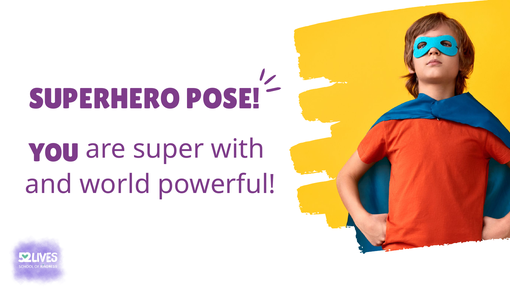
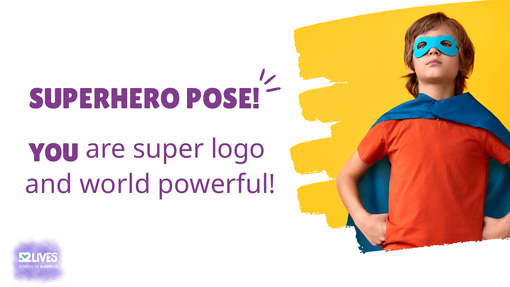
with: with -> logo (238, 149)
